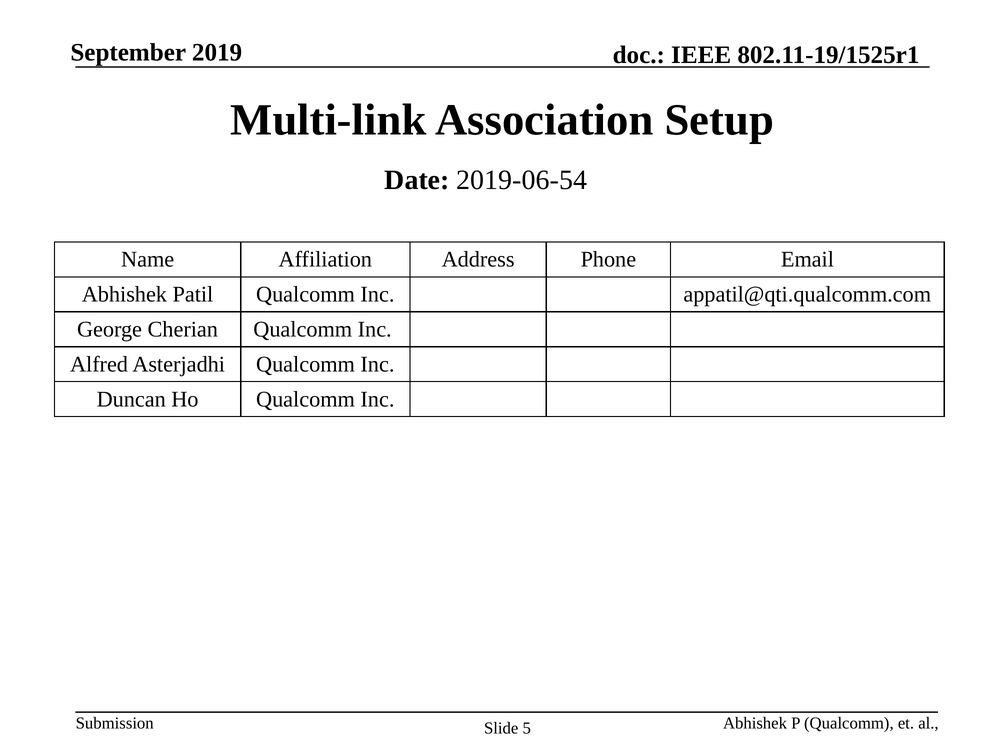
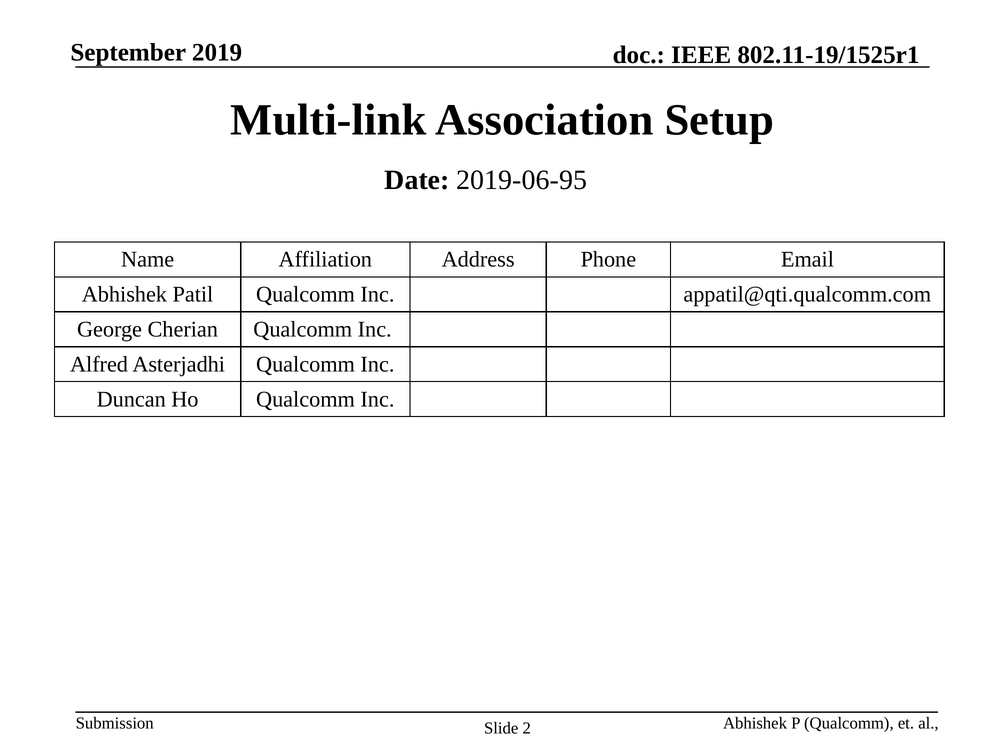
2019-06-54: 2019-06-54 -> 2019-06-95 (522, 180)
5: 5 -> 2 (527, 728)
